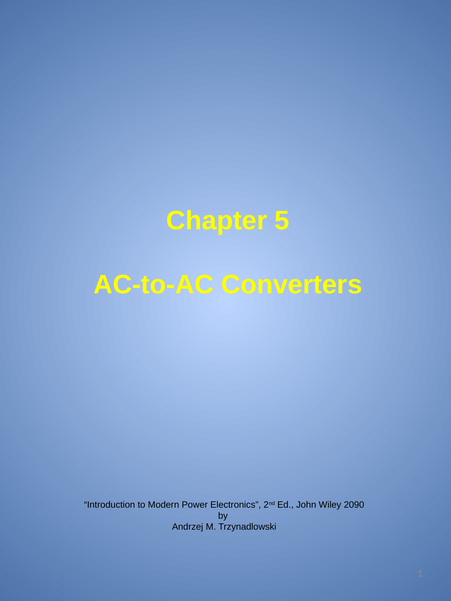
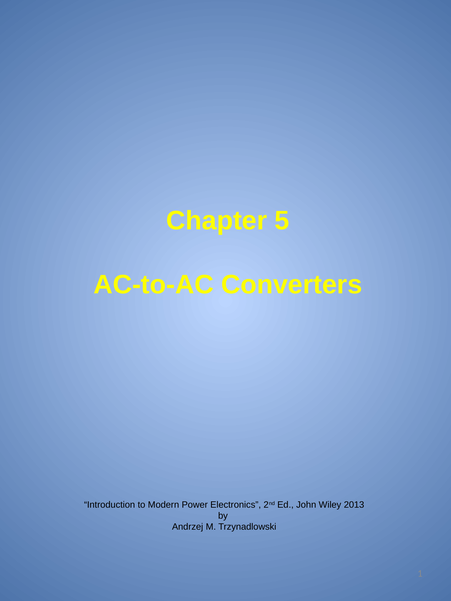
2090: 2090 -> 2013 (354, 505)
